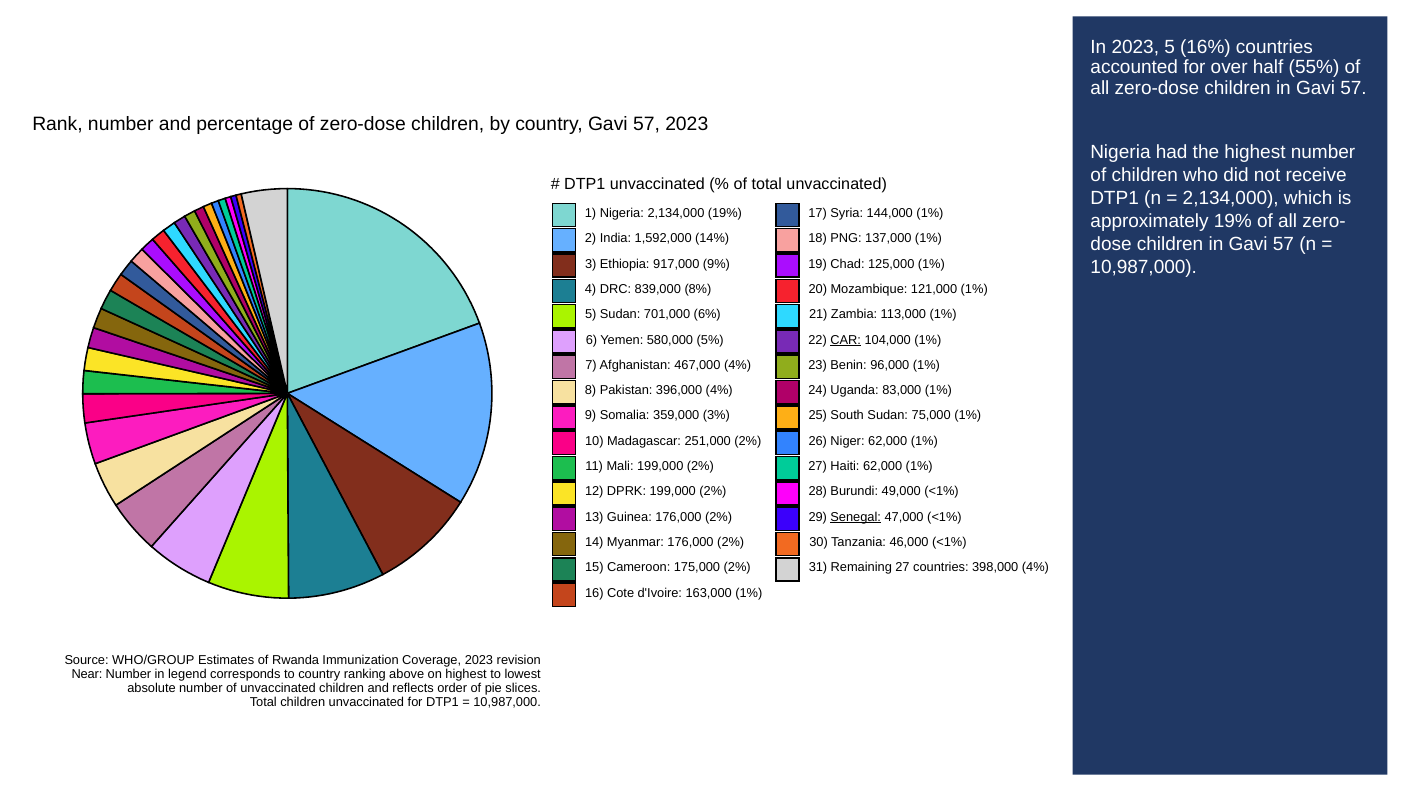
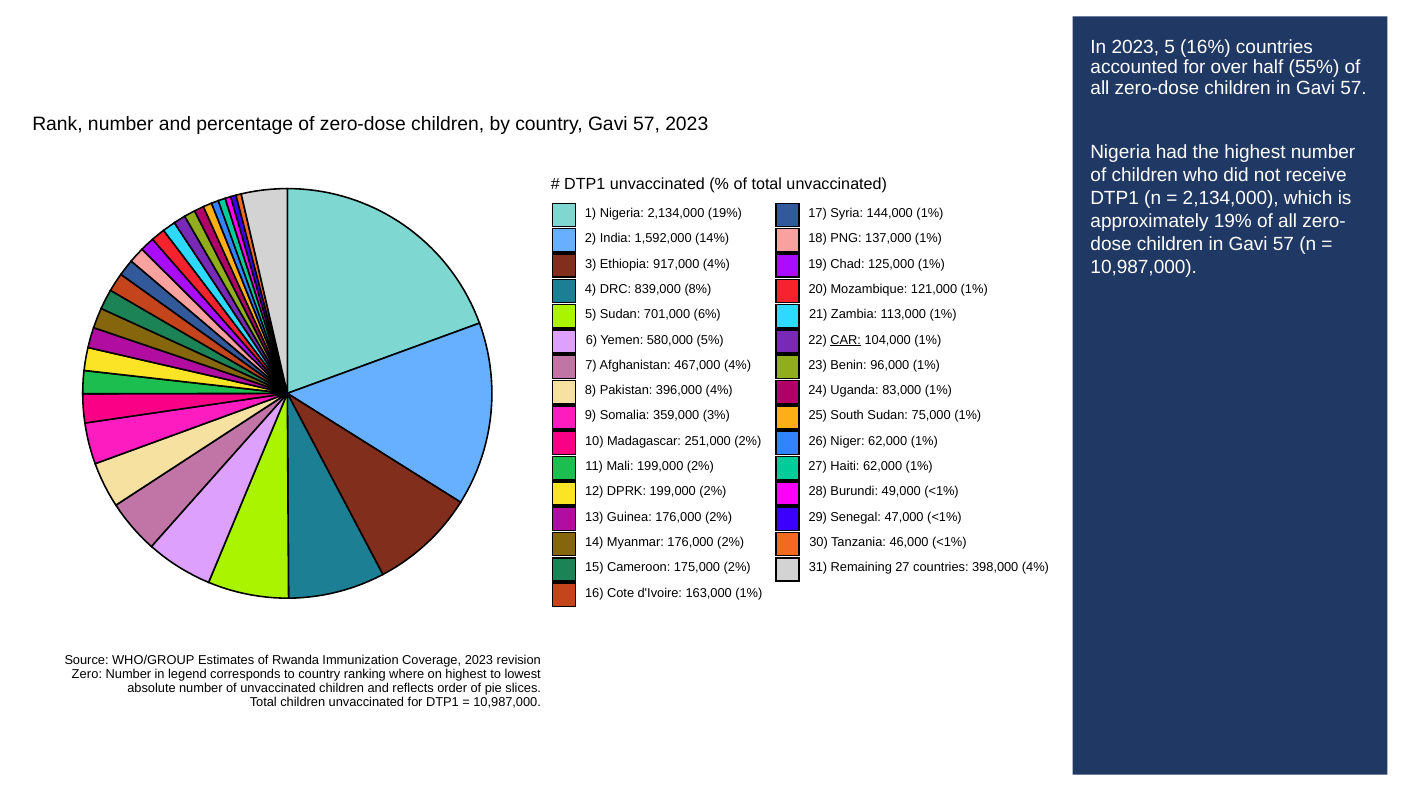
917,000 9%: 9% -> 4% (716, 264)
Senegal underline: present -> none (856, 516)
Near: Near -> Zero (87, 674)
above: above -> where (407, 674)
